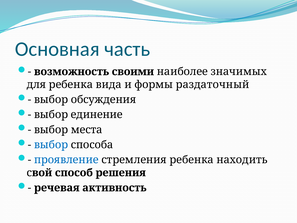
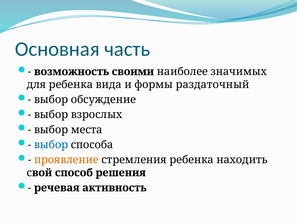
обсуждения: обсуждения -> обсуждение (103, 99)
единение: единение -> взрослых (97, 115)
проявление colour: blue -> orange (66, 160)
